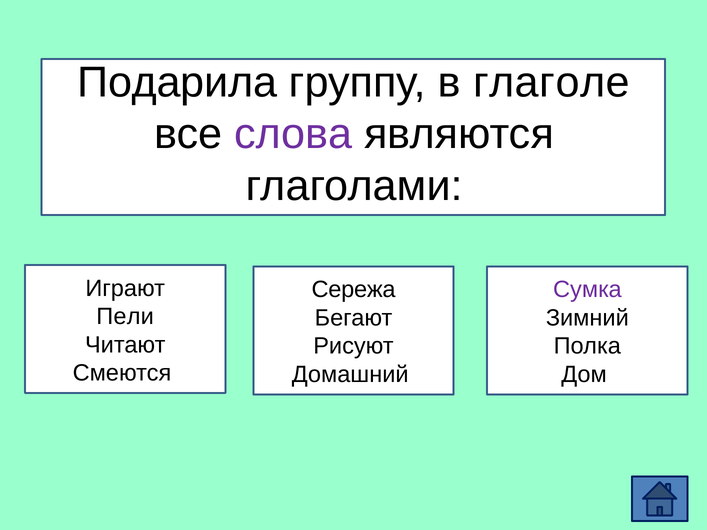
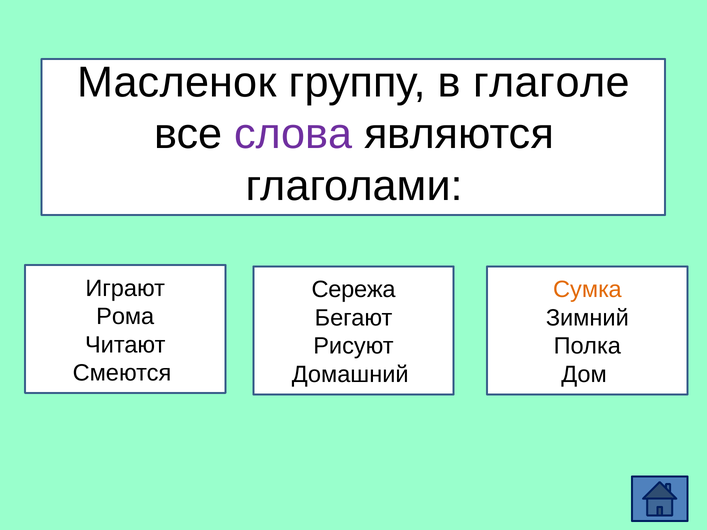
Подарила: Подарила -> Масленок (177, 82)
Сумка colour: purple -> orange (587, 290)
Пели: Пели -> Рома (125, 317)
